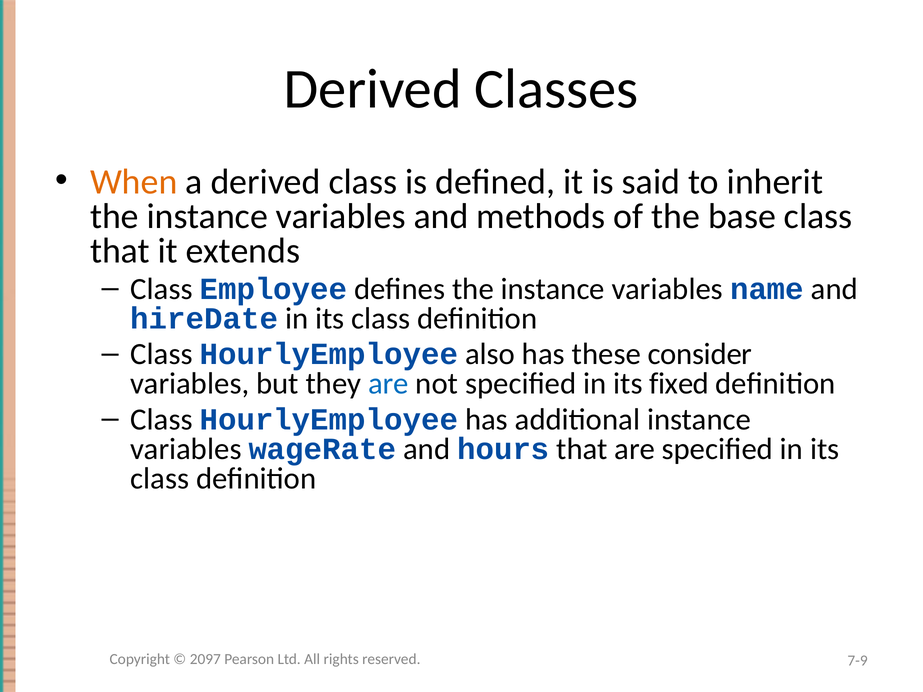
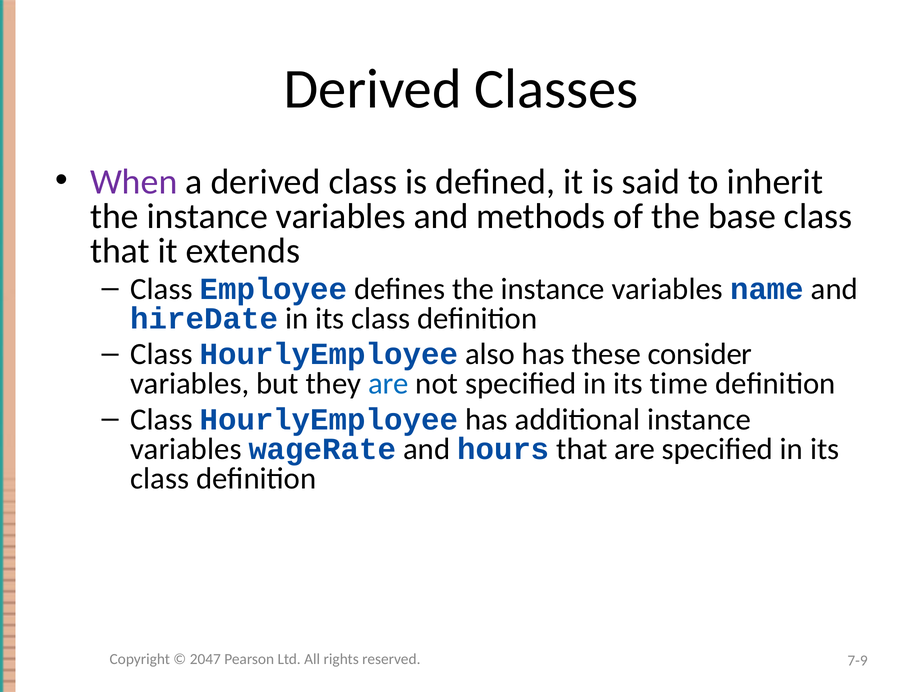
When colour: orange -> purple (134, 182)
fixed: fixed -> time (679, 384)
2097: 2097 -> 2047 (205, 659)
